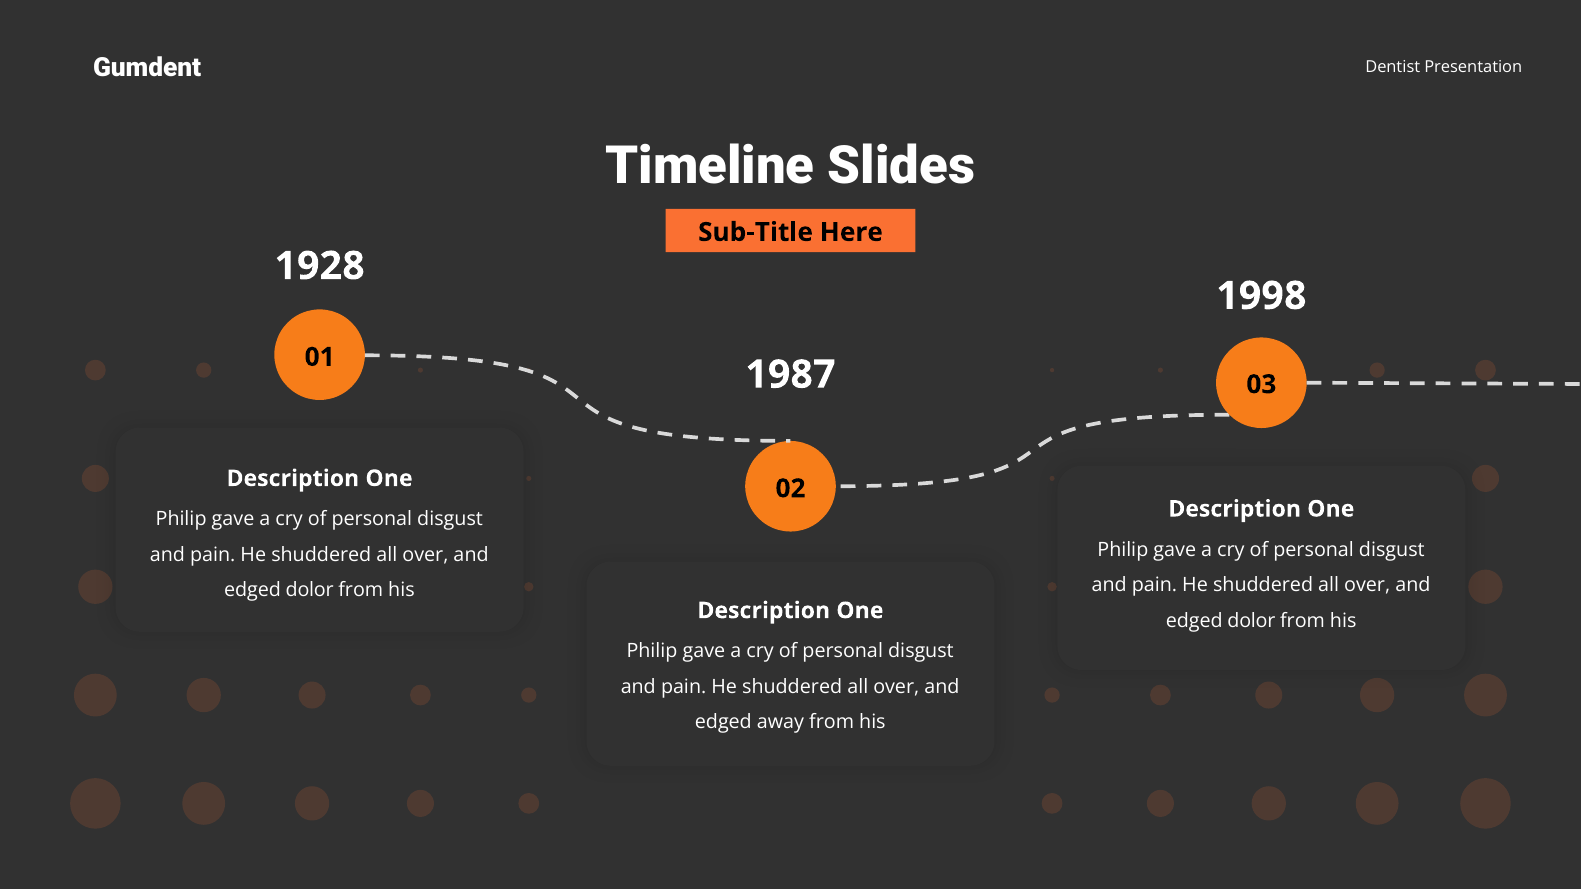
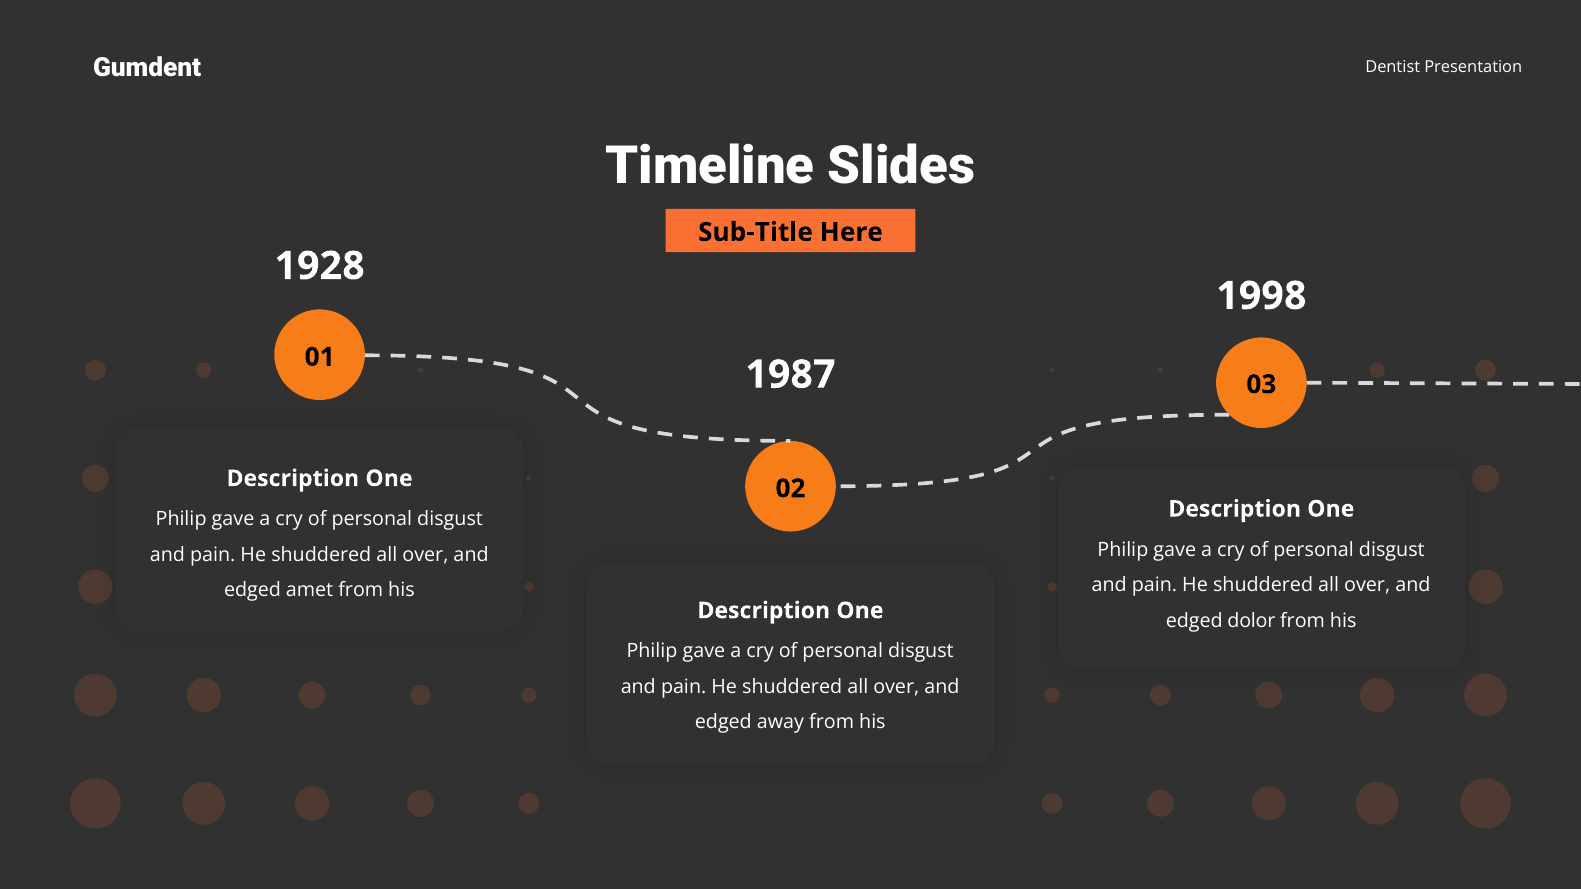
dolor: dolor -> amet (310, 590)
